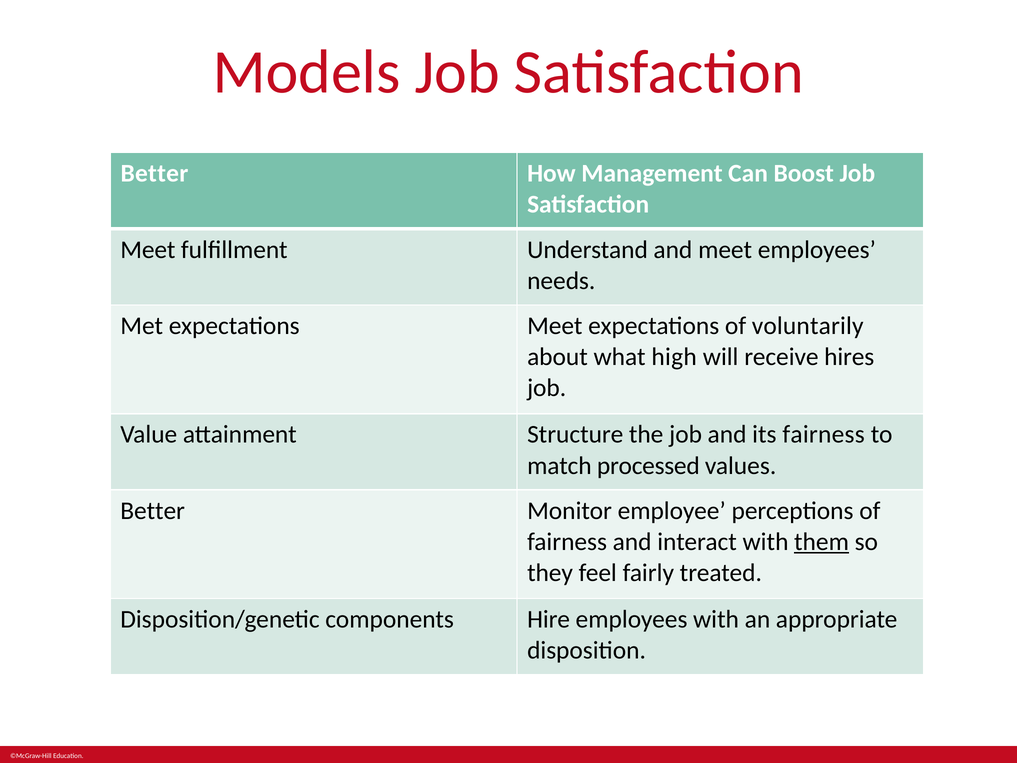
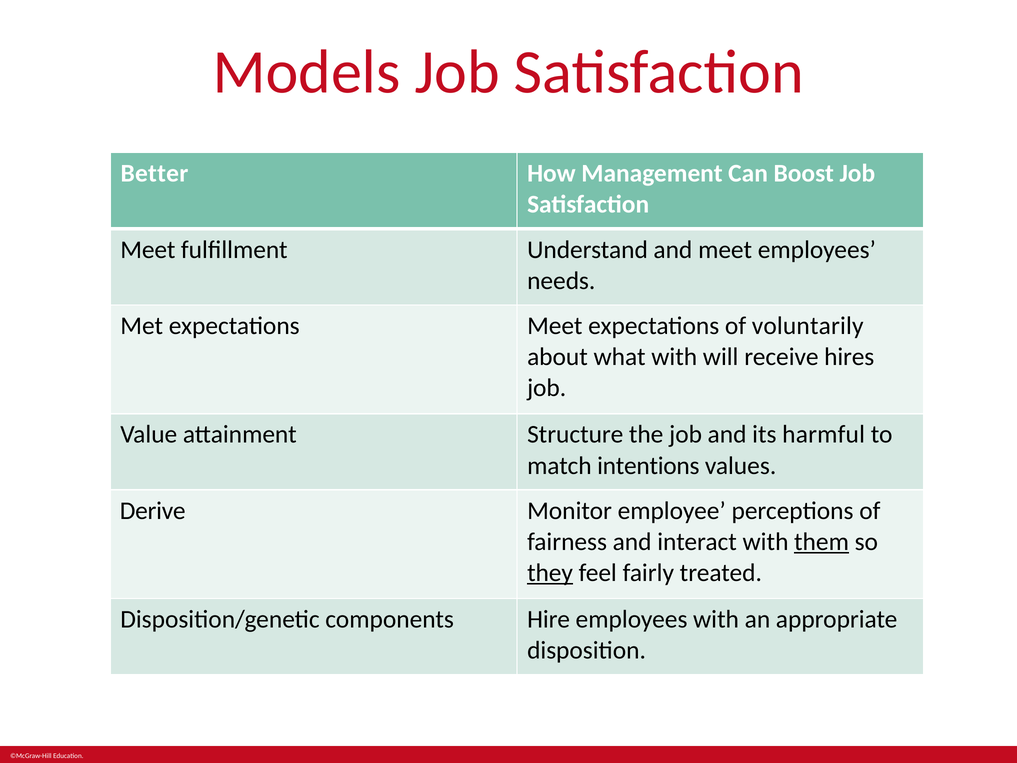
what high: high -> with (674, 357)
its fairness: fairness -> harmful (824, 434)
processed: processed -> intentions (648, 465)
Better: Better -> Derive (153, 511)
they underline: none -> present (550, 573)
